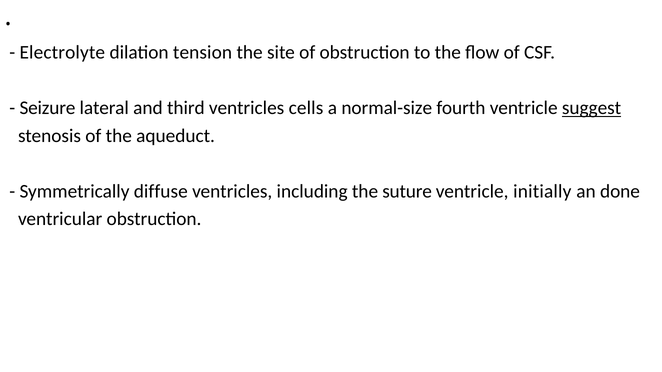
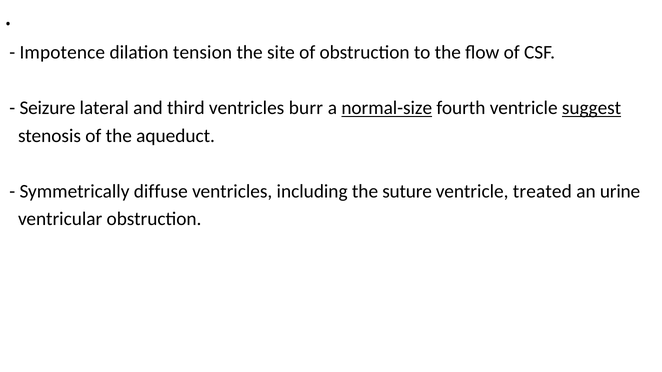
Electrolyte: Electrolyte -> Impotence (62, 53)
cells: cells -> burr (306, 108)
normal-size underline: none -> present (387, 108)
initially: initially -> treated (542, 191)
done: done -> urine (620, 191)
